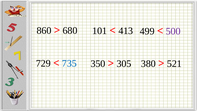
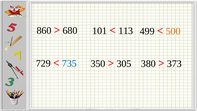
413: 413 -> 113 (126, 31)
500 colour: purple -> orange (173, 31)
521: 521 -> 373 (174, 64)
